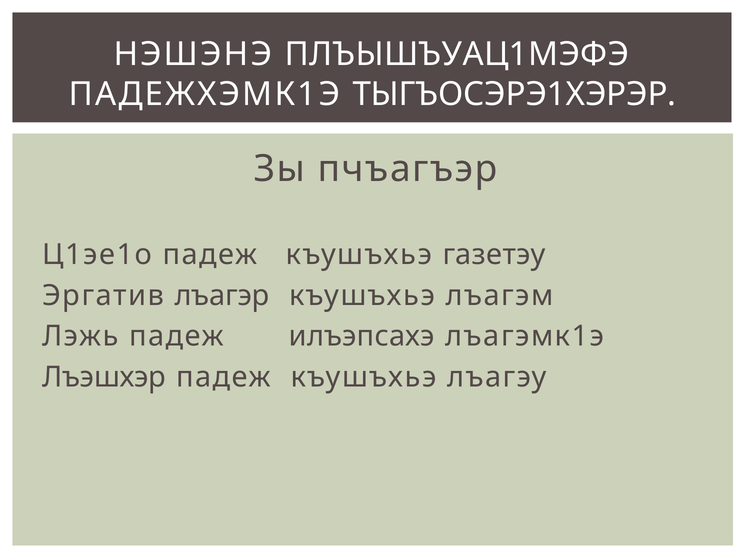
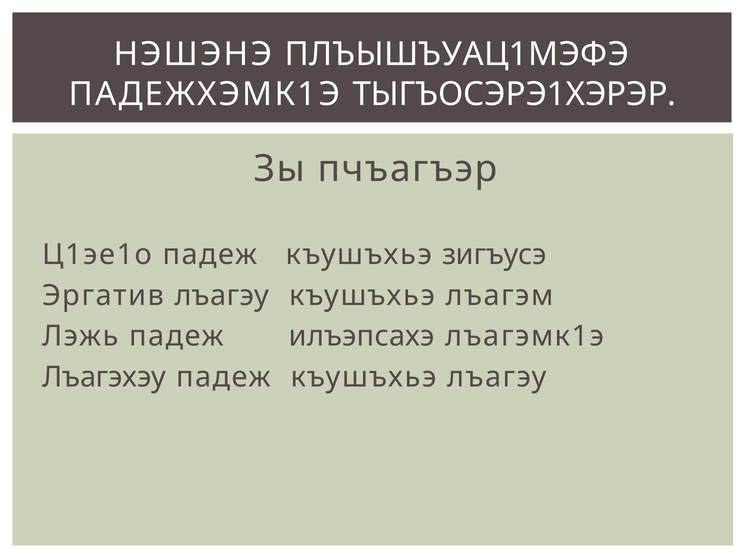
газетэу: газетэу -> зигъусэ (494, 255)
Эргатив лъагэр: лъагэр -> лъагэу (222, 295)
Лъэшхэр: Лъэшхэр -> Лъагэхэу (104, 377)
